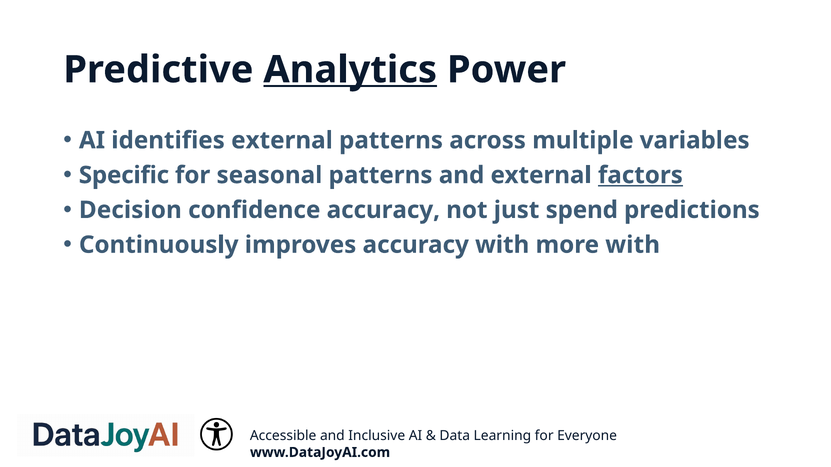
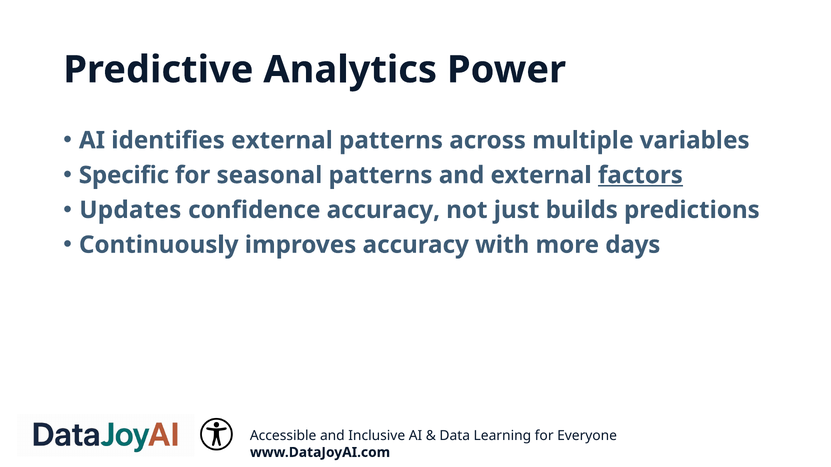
Analytics underline: present -> none (350, 70)
Decision: Decision -> Updates (130, 210)
spend: spend -> builds (582, 210)
more with: with -> days (633, 245)
